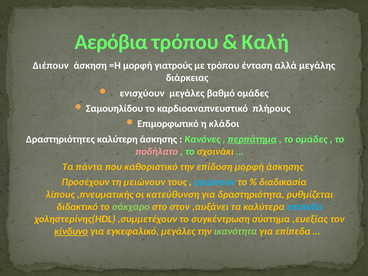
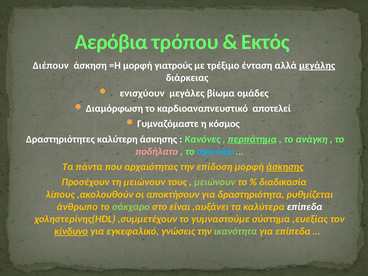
Καλή: Καλή -> Εκτός (265, 42)
με τρόπου: τρόπου -> τρέξιμο (223, 66)
μεγάλης underline: none -> present (317, 66)
βαθμό: βαθμό -> βίωμα (221, 93)
Σαμουηλίδου: Σαμουηλίδου -> Διαμόρφωση (114, 108)
πλήρους: πλήρους -> αποτελεί (272, 108)
Επιμορφωτικό: Επιμορφωτικό -> Γυμναζόμαστε (168, 124)
κλάδοι: κλάδοι -> κόσμος (224, 124)
το ομάδες: ομάδες -> ανάγκη (312, 139)
σχοινάκι colour: yellow -> light blue (215, 151)
καθοριστικό: καθοριστικό -> αρχαιότητας (151, 167)
άσκησης underline: none -> present (285, 167)
μειώνουν colour: light blue -> light green (215, 182)
,πνευματικής: ,πνευματικής -> ,ακολουθούν (105, 194)
κατεύθυνση: κατεύθυνση -> αποκτήσουν (173, 194)
διδακτικό: διδακτικό -> άνθρωπο (77, 207)
στον: στον -> είναι (180, 207)
επίπεδα colour: light blue -> white (305, 207)
συγκέντρωση: συγκέντρωση -> γυμναστούμε (220, 219)
εγκεφαλικό μεγάλες: μεγάλες -> γνώσεις (178, 231)
